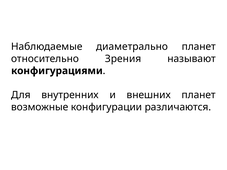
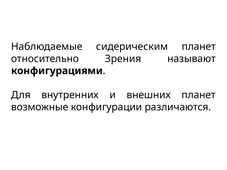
диаметрально: диаметрально -> сидерическим (132, 47)
